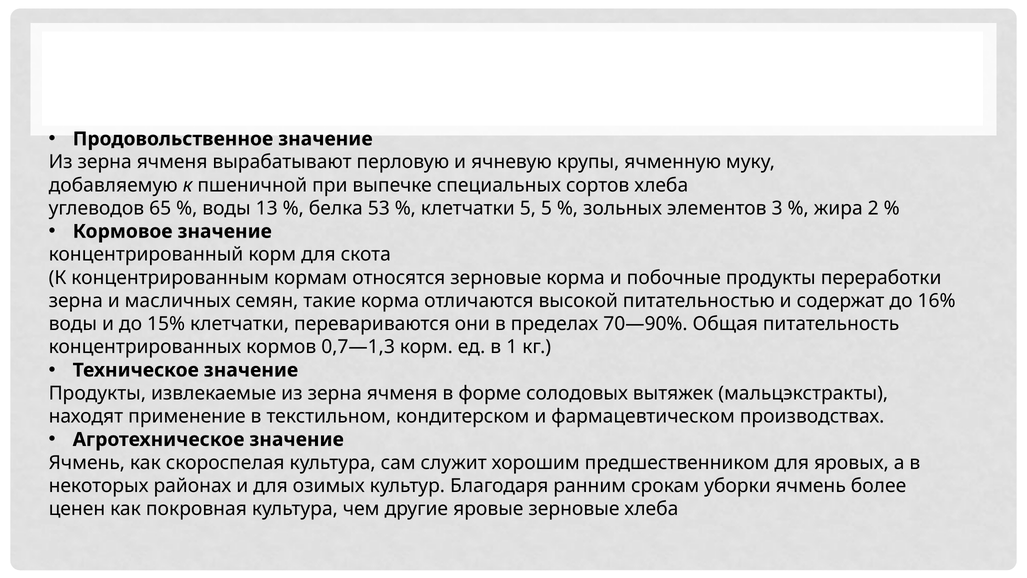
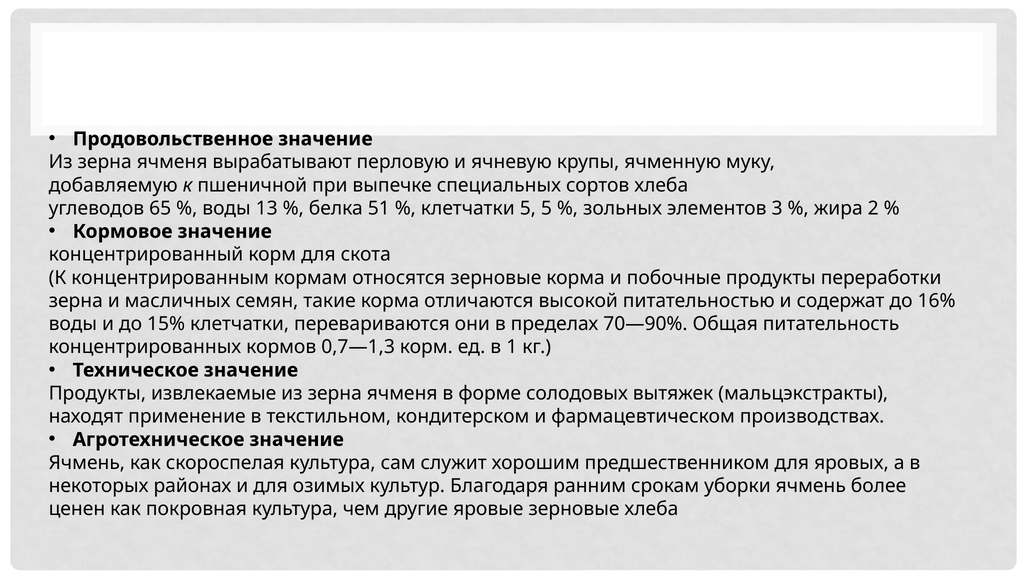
53: 53 -> 51 (379, 208)
